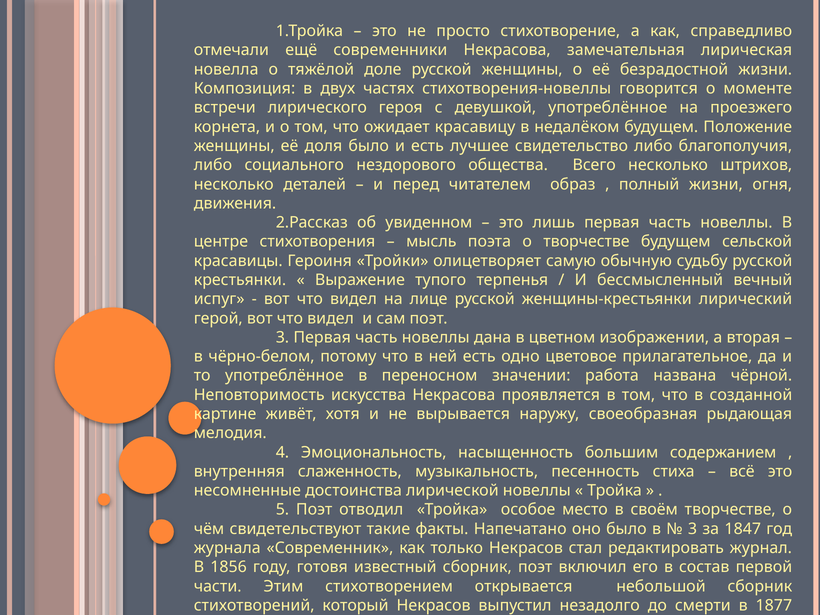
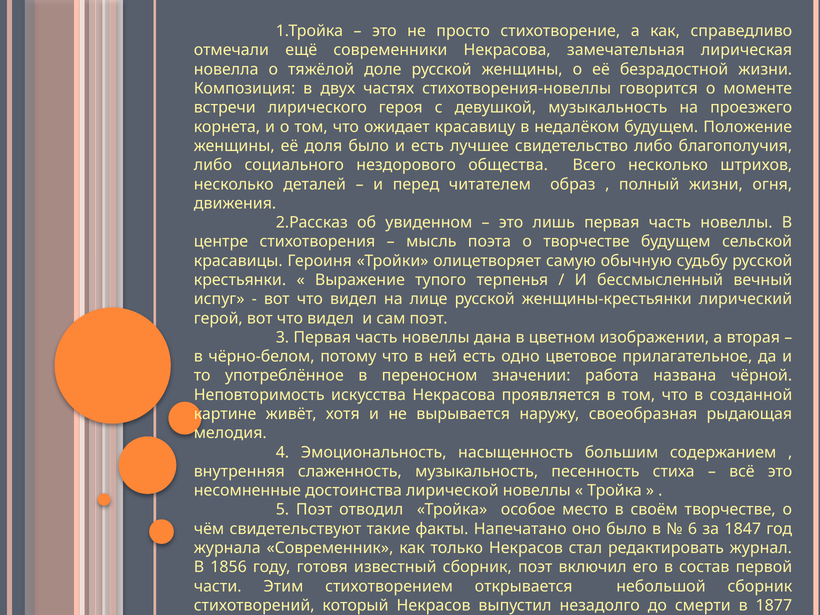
девушкой употреблённое: употреблённое -> музыкальность (608, 108)
3: 3 -> 6 (693, 529)
